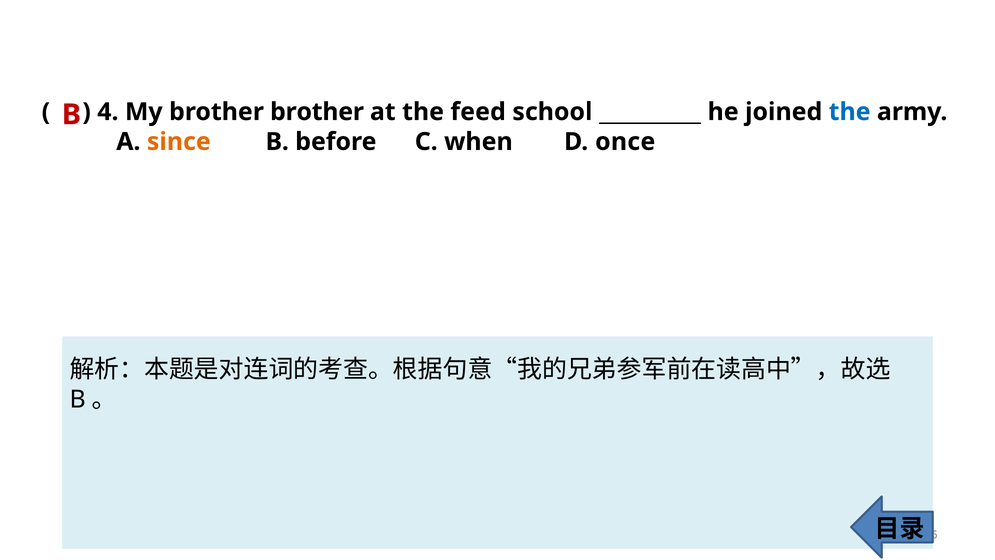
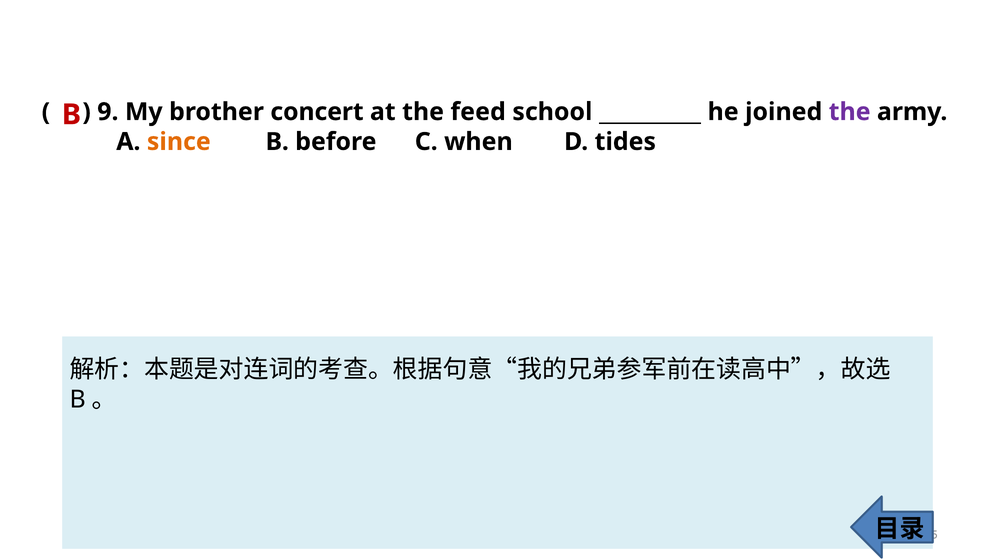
4: 4 -> 9 (108, 112)
brother brother: brother -> concert (317, 112)
the colour: blue -> purple (850, 112)
once: once -> tides (625, 142)
